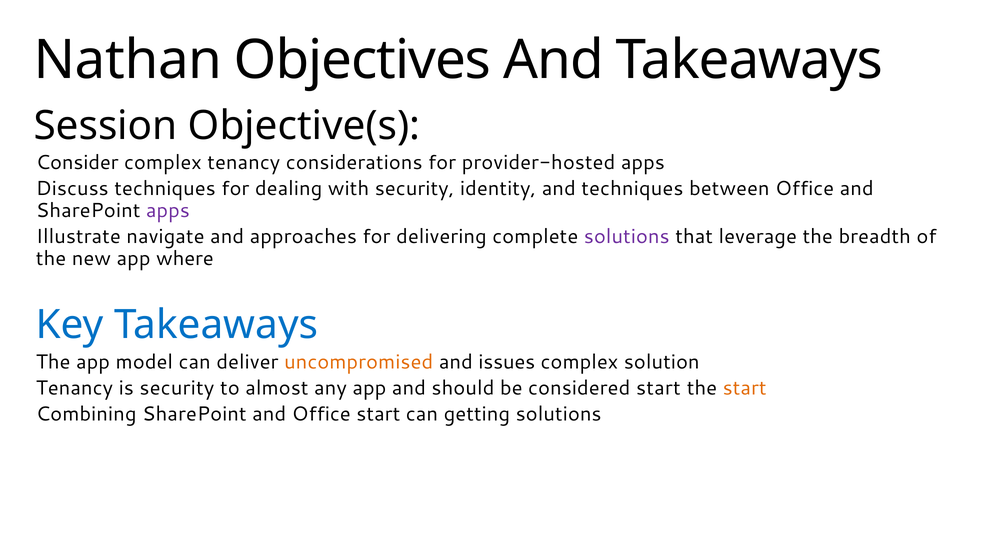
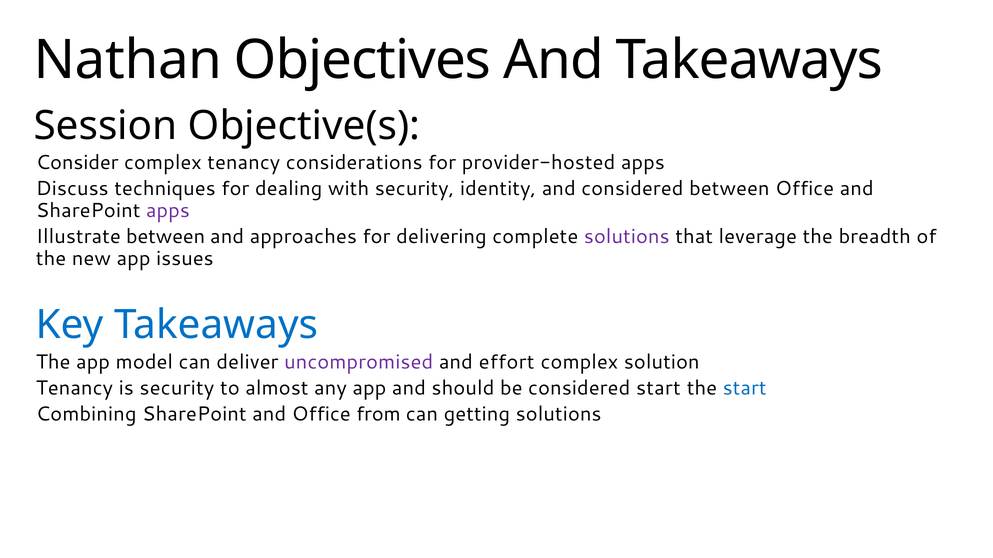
and techniques: techniques -> considered (632, 189)
Illustrate navigate: navigate -> between (166, 237)
where: where -> issues (185, 259)
uncompromised colour: orange -> purple (359, 362)
issues: issues -> effort (507, 362)
start colour: orange -> blue (745, 388)
Office start: start -> from (378, 414)
